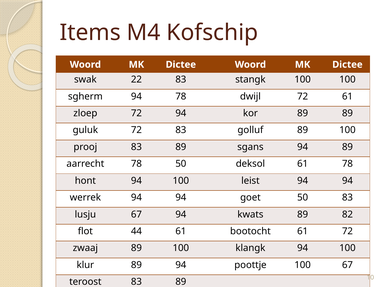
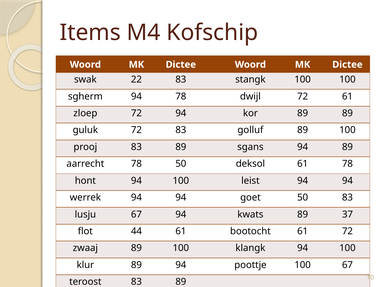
82: 82 -> 37 (347, 215)
